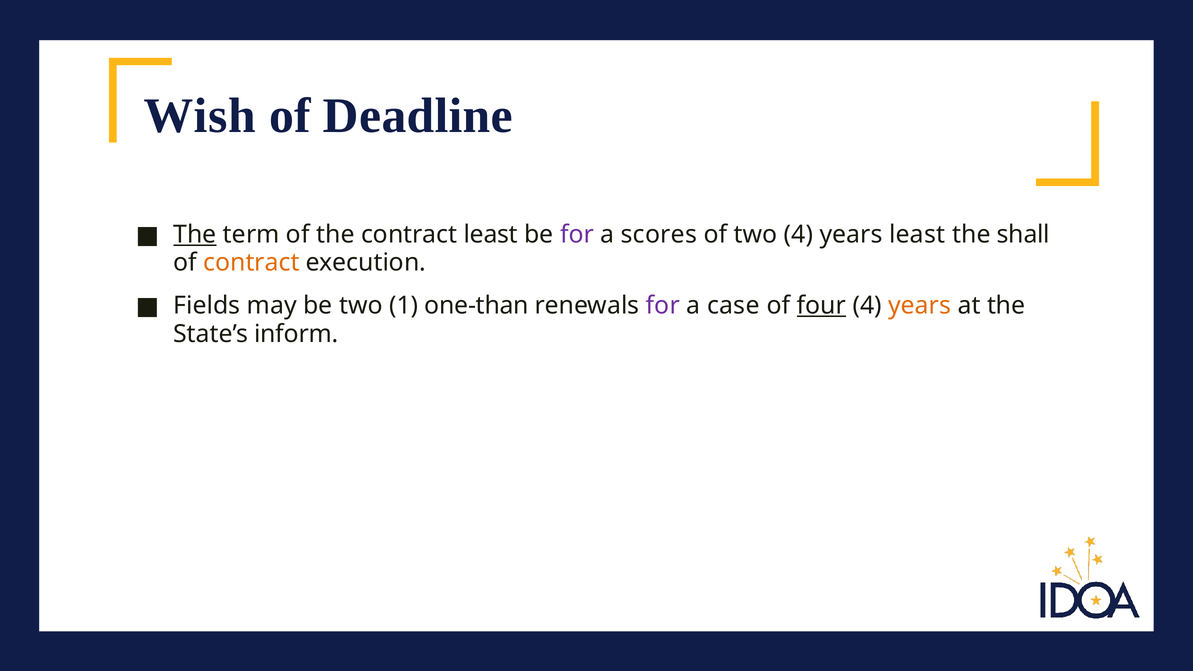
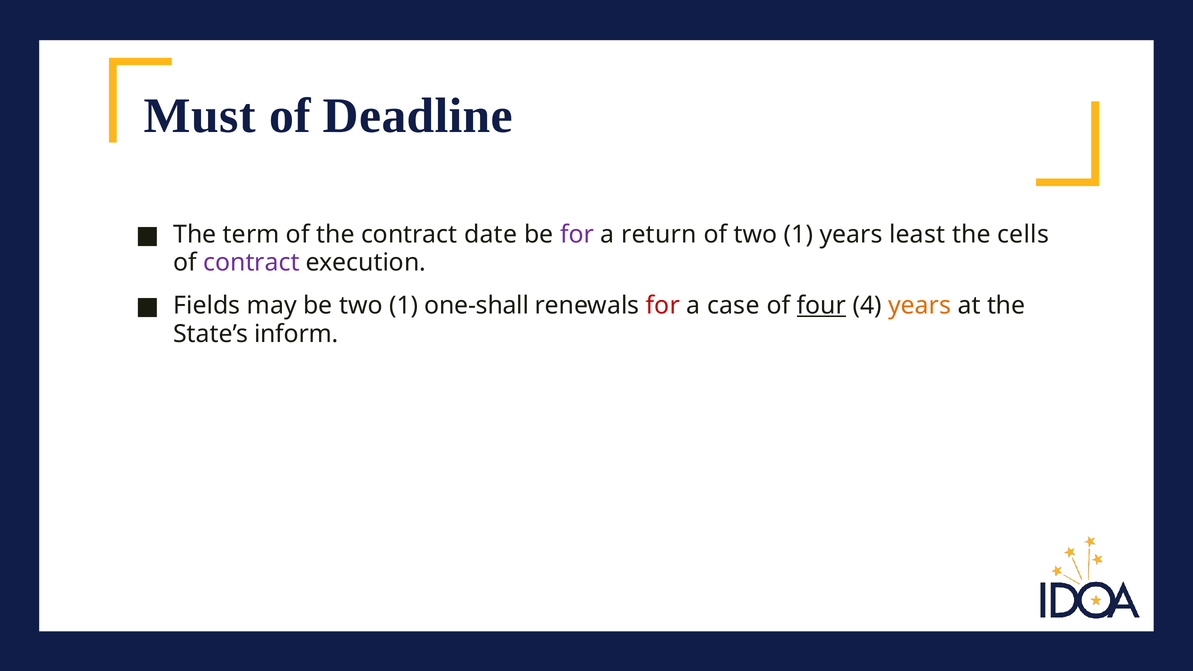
Wish: Wish -> Must (200, 116)
The underline: present -> none (195, 235)
contract least: least -> date (491, 235)
scores: scores -> return (659, 235)
of two 4: 4 -> 1 (799, 235)
shall: shall -> cells (1023, 235)
contract colour: orange -> purple (251, 263)
one-than: one-than -> one-shall (477, 306)
for colour: purple -> red (663, 306)
